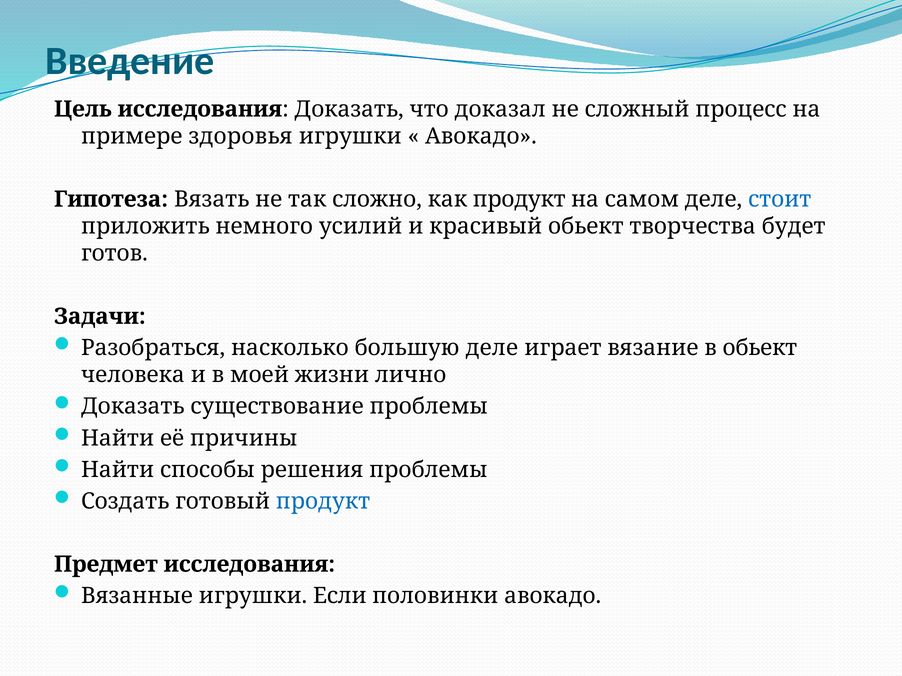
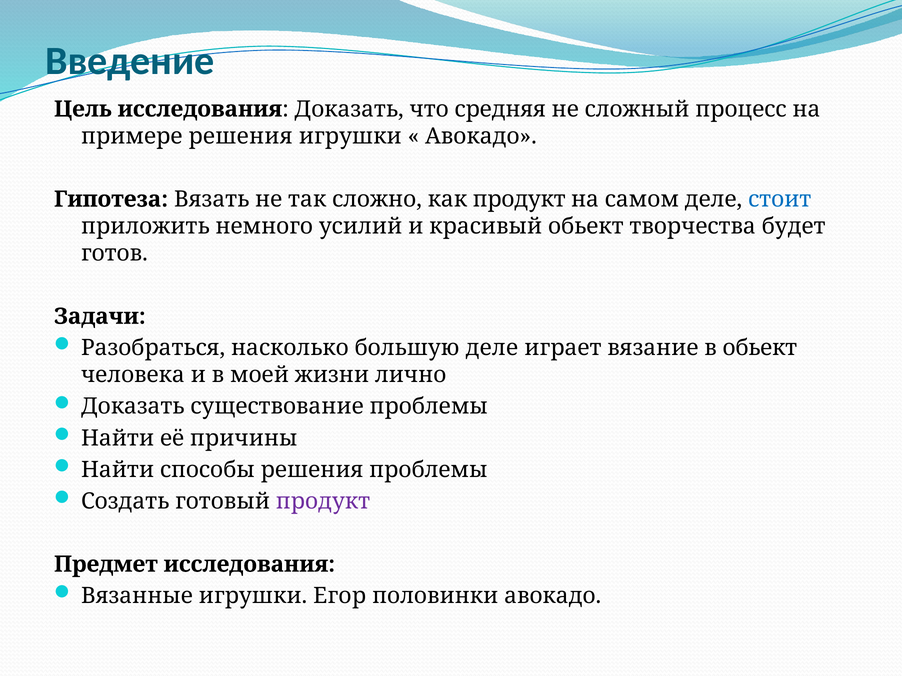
доказал: доказал -> средняя (500, 109)
примере здоровья: здоровья -> решения (241, 136)
продукт colour: blue -> purple (323, 502)
Если: Если -> Егор (340, 596)
